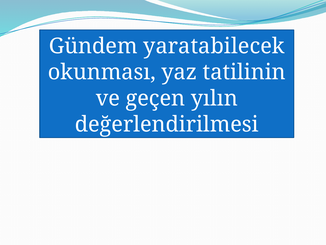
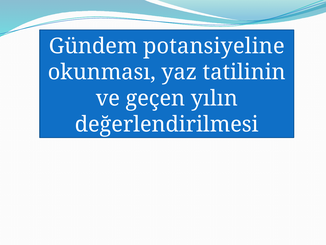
yaratabilecek: yaratabilecek -> potansiyeline (214, 46)
